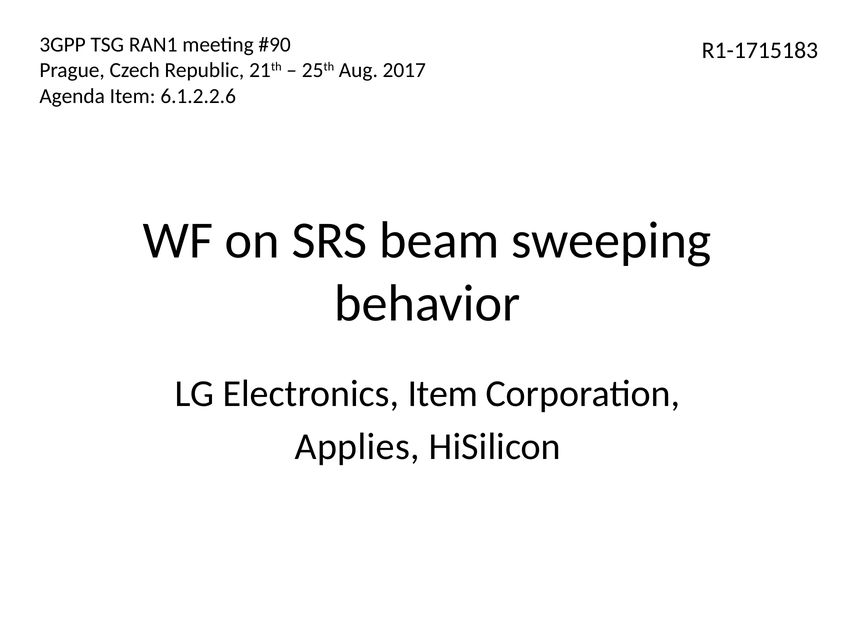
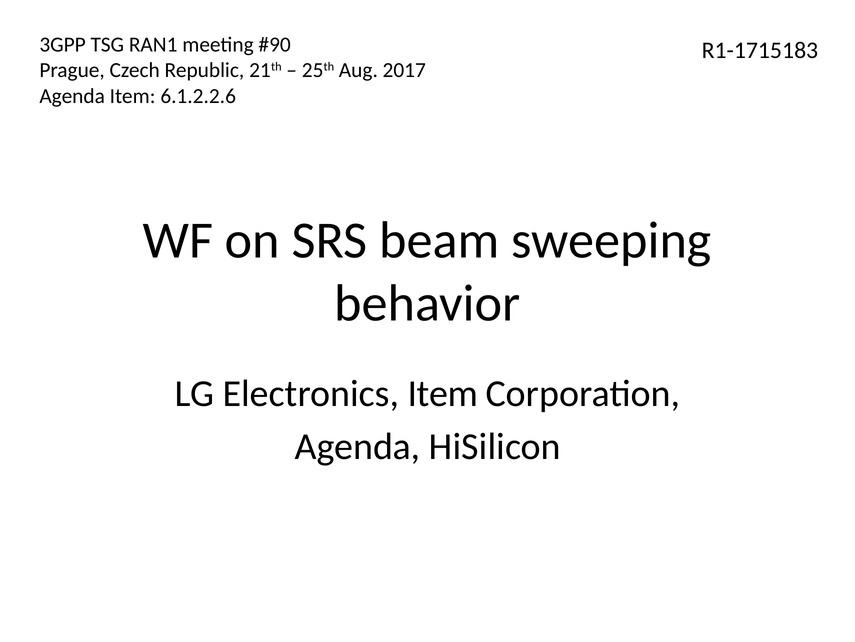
Applies: Applies -> Agenda (358, 446)
